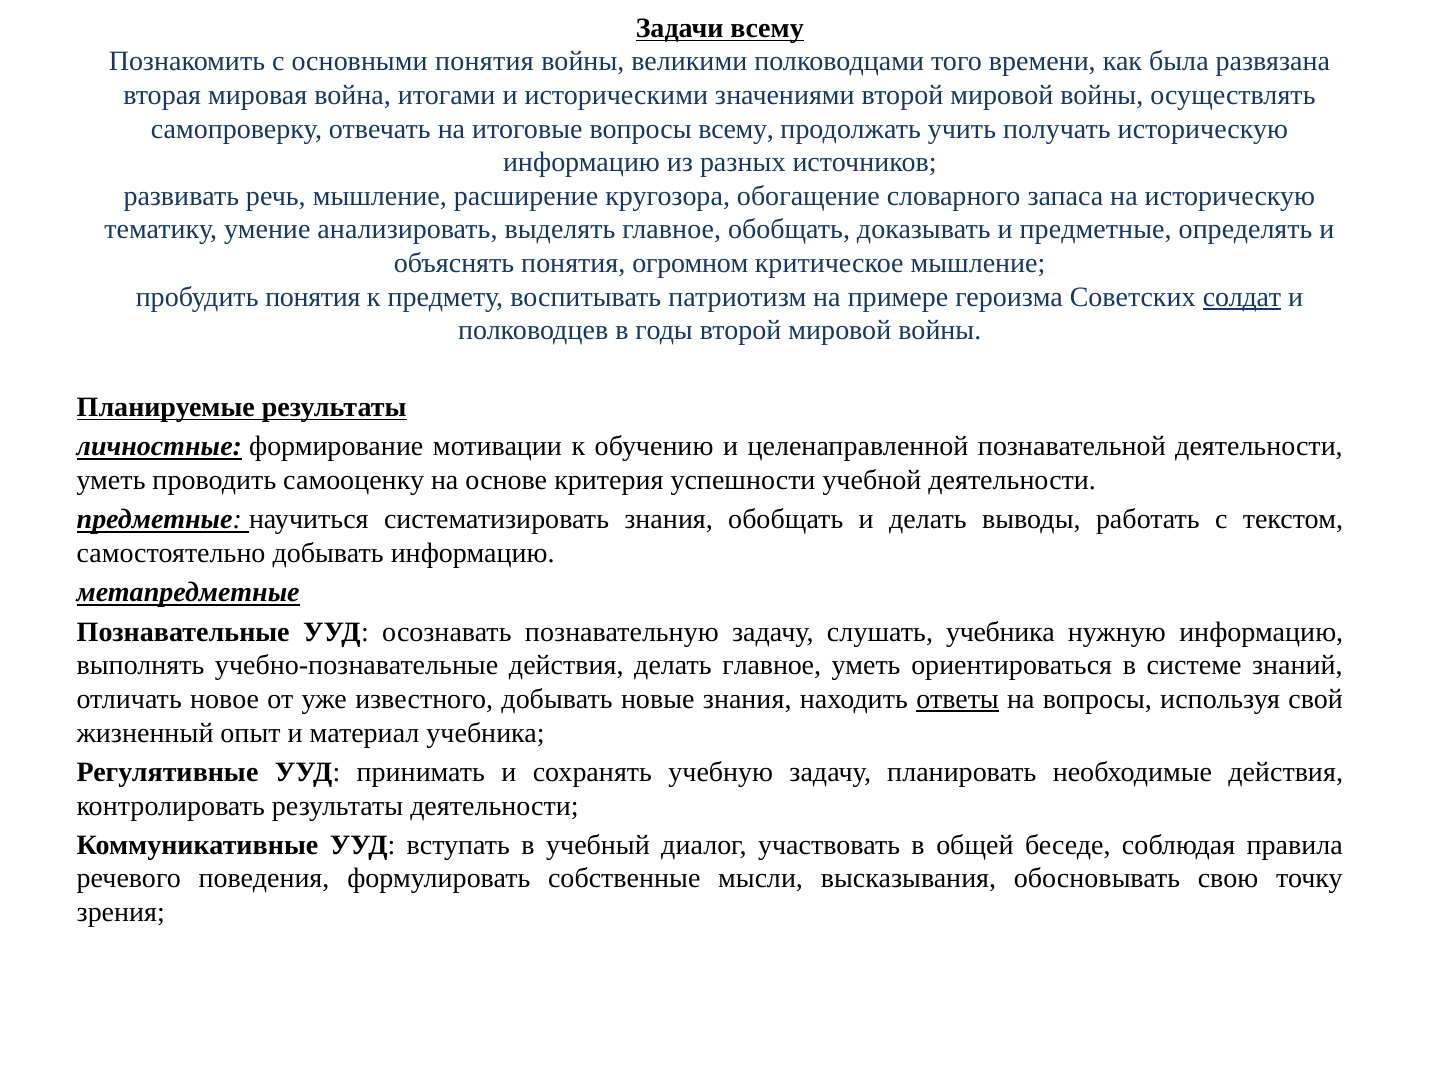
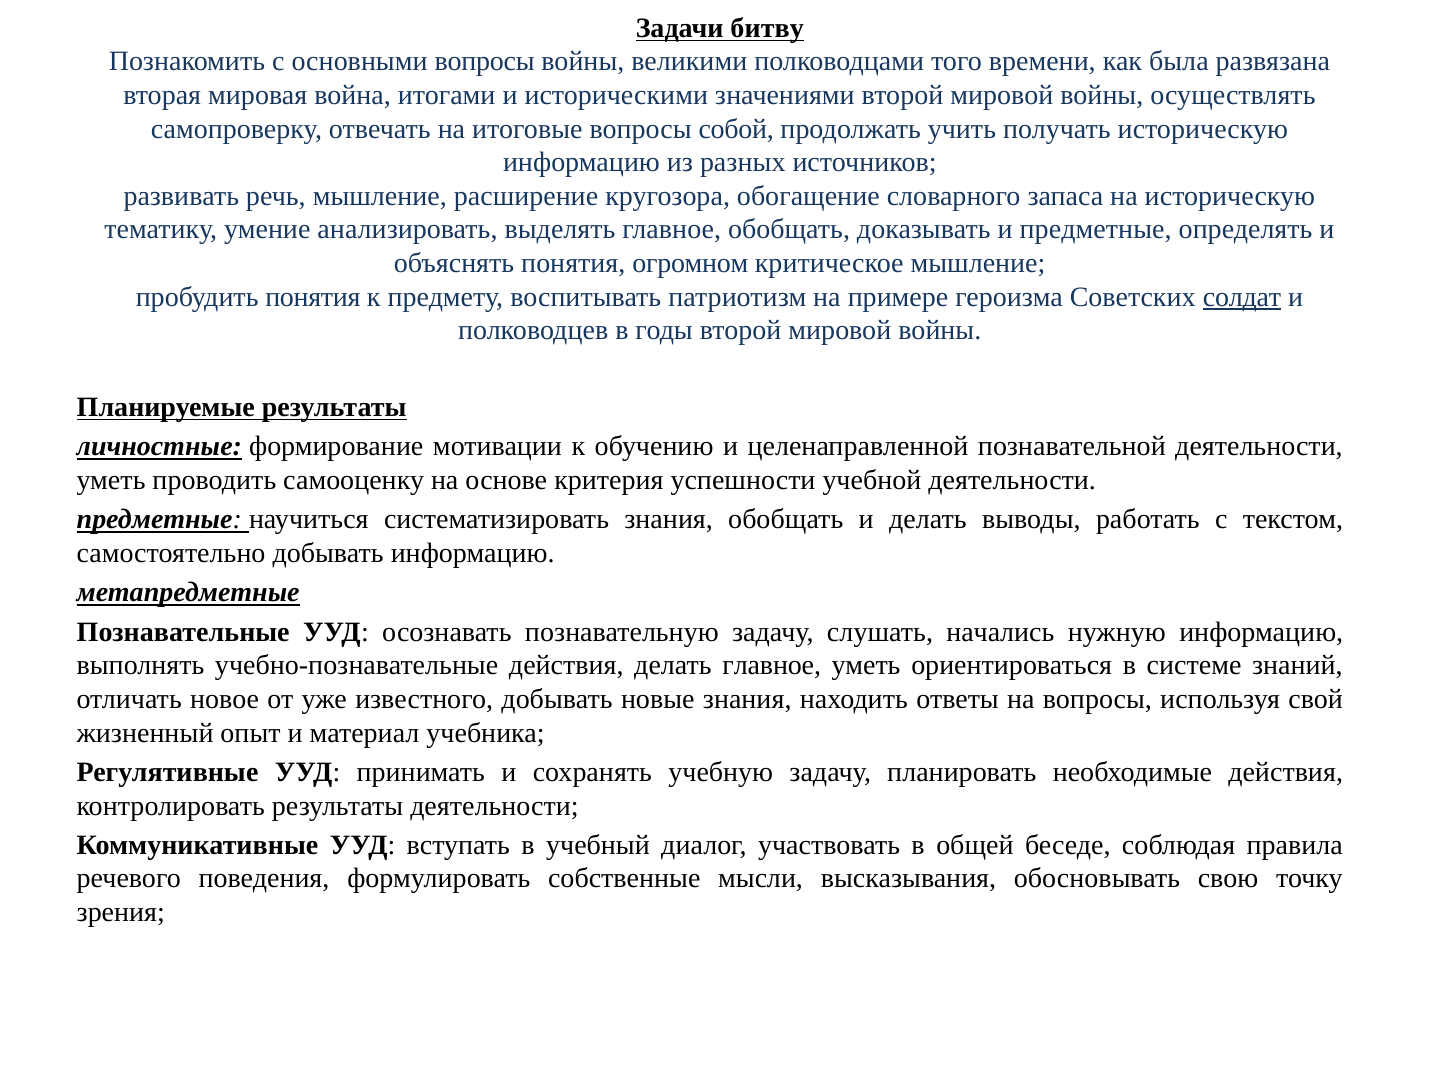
Задачи всему: всему -> битву (767, 28)
основными понятия: понятия -> вопросы (485, 62)
вопросы всему: всему -> собой (736, 129)
слушать учебника: учебника -> начались (1000, 632)
ответы underline: present -> none (958, 699)
